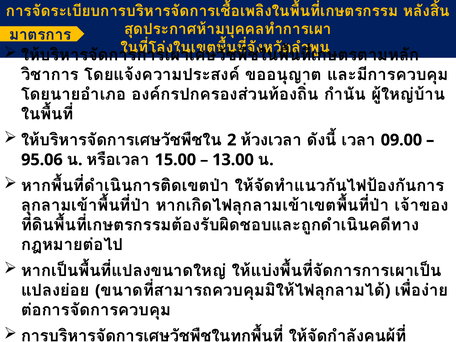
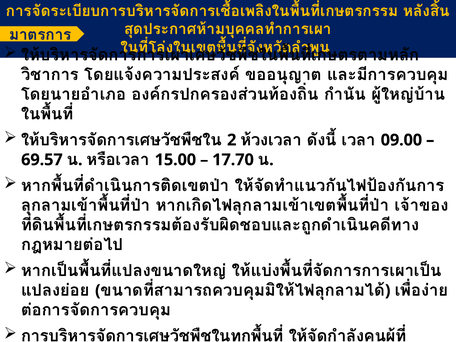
95.06: 95.06 -> 69.57 (42, 160)
13.00: 13.00 -> 17.70 (233, 160)
